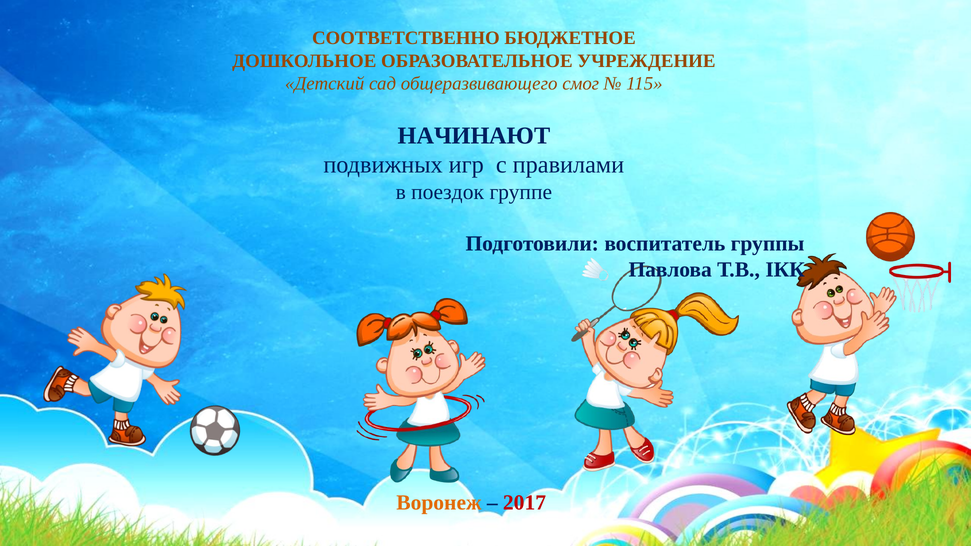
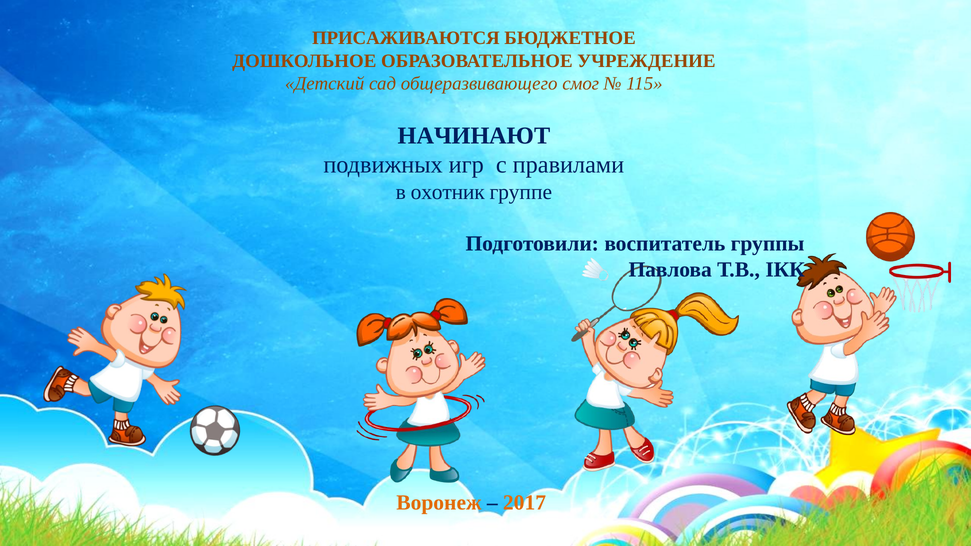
СООТВЕТСТВЕННО: СООТВЕТСТВЕННО -> ПРИСАЖИВАЮТСЯ (406, 38)
поездок: поездок -> охотник (448, 192)
2017 colour: red -> orange (525, 503)
